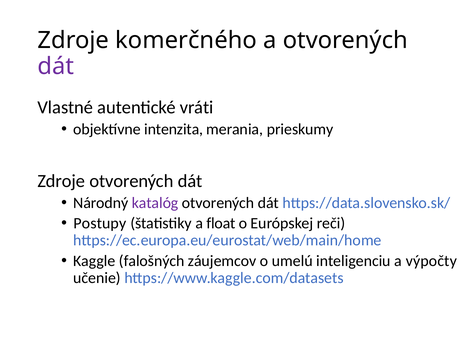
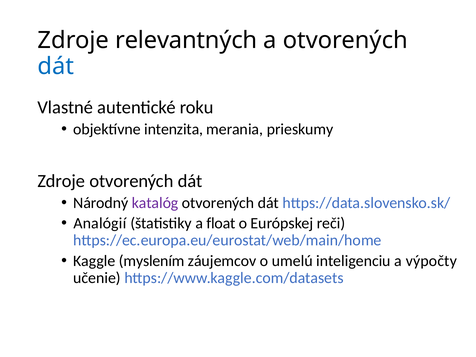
komerčného: komerčného -> relevantných (186, 40)
dát colour: purple -> blue (56, 66)
vráti: vráti -> roku (197, 107)
Postupy: Postupy -> Analógií (100, 223)
falošných: falošných -> myslením (152, 261)
